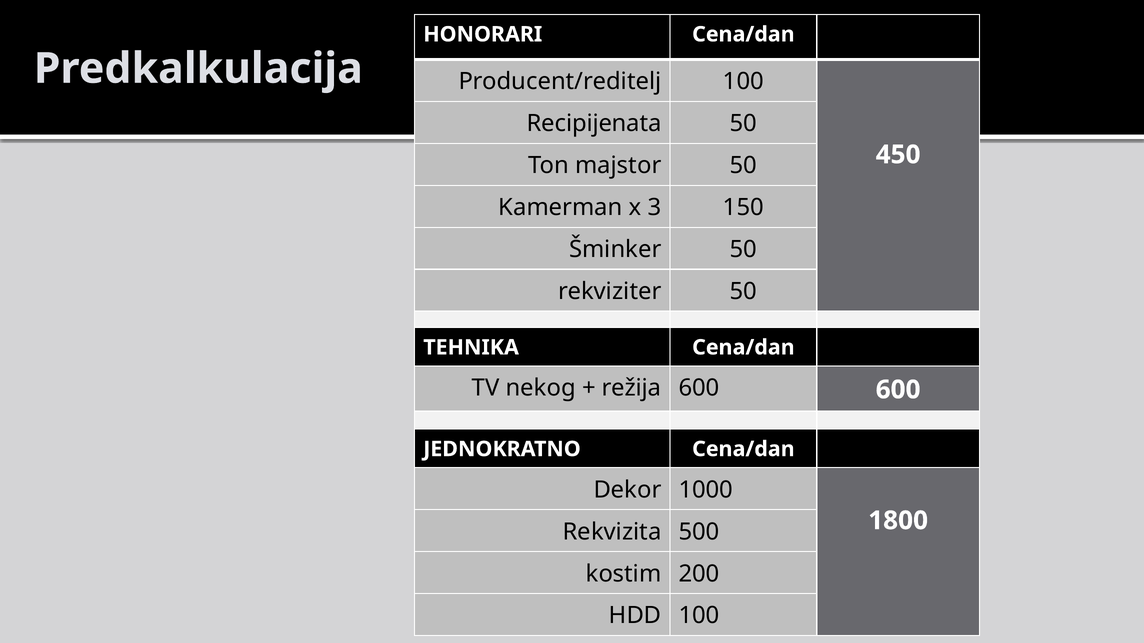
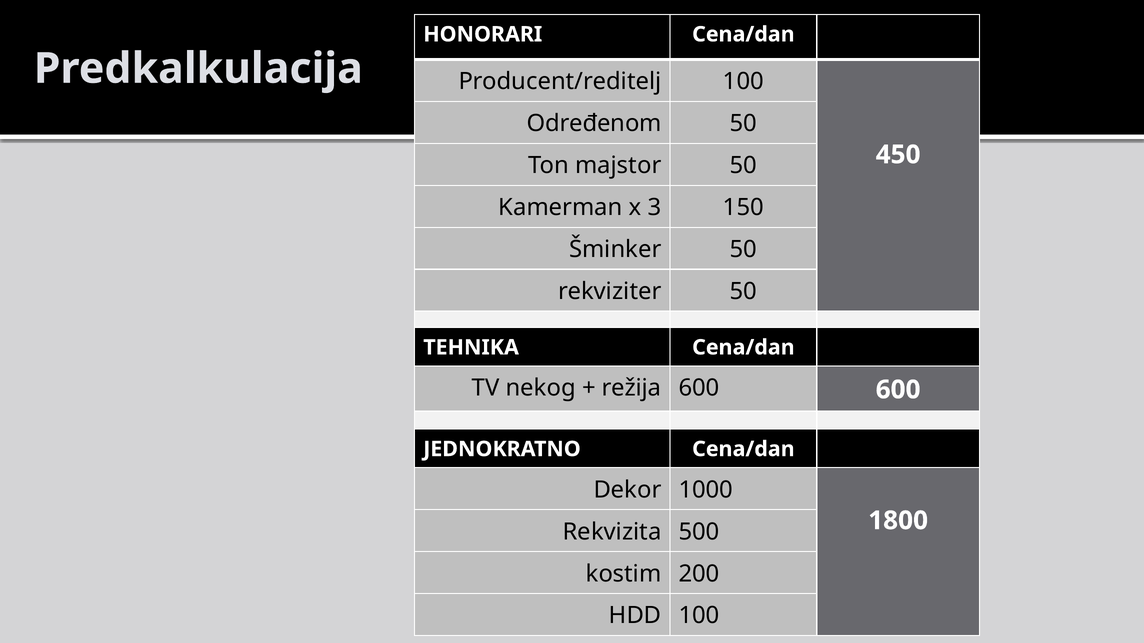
Recipijenata: Recipijenata -> Određenom (594, 124)
